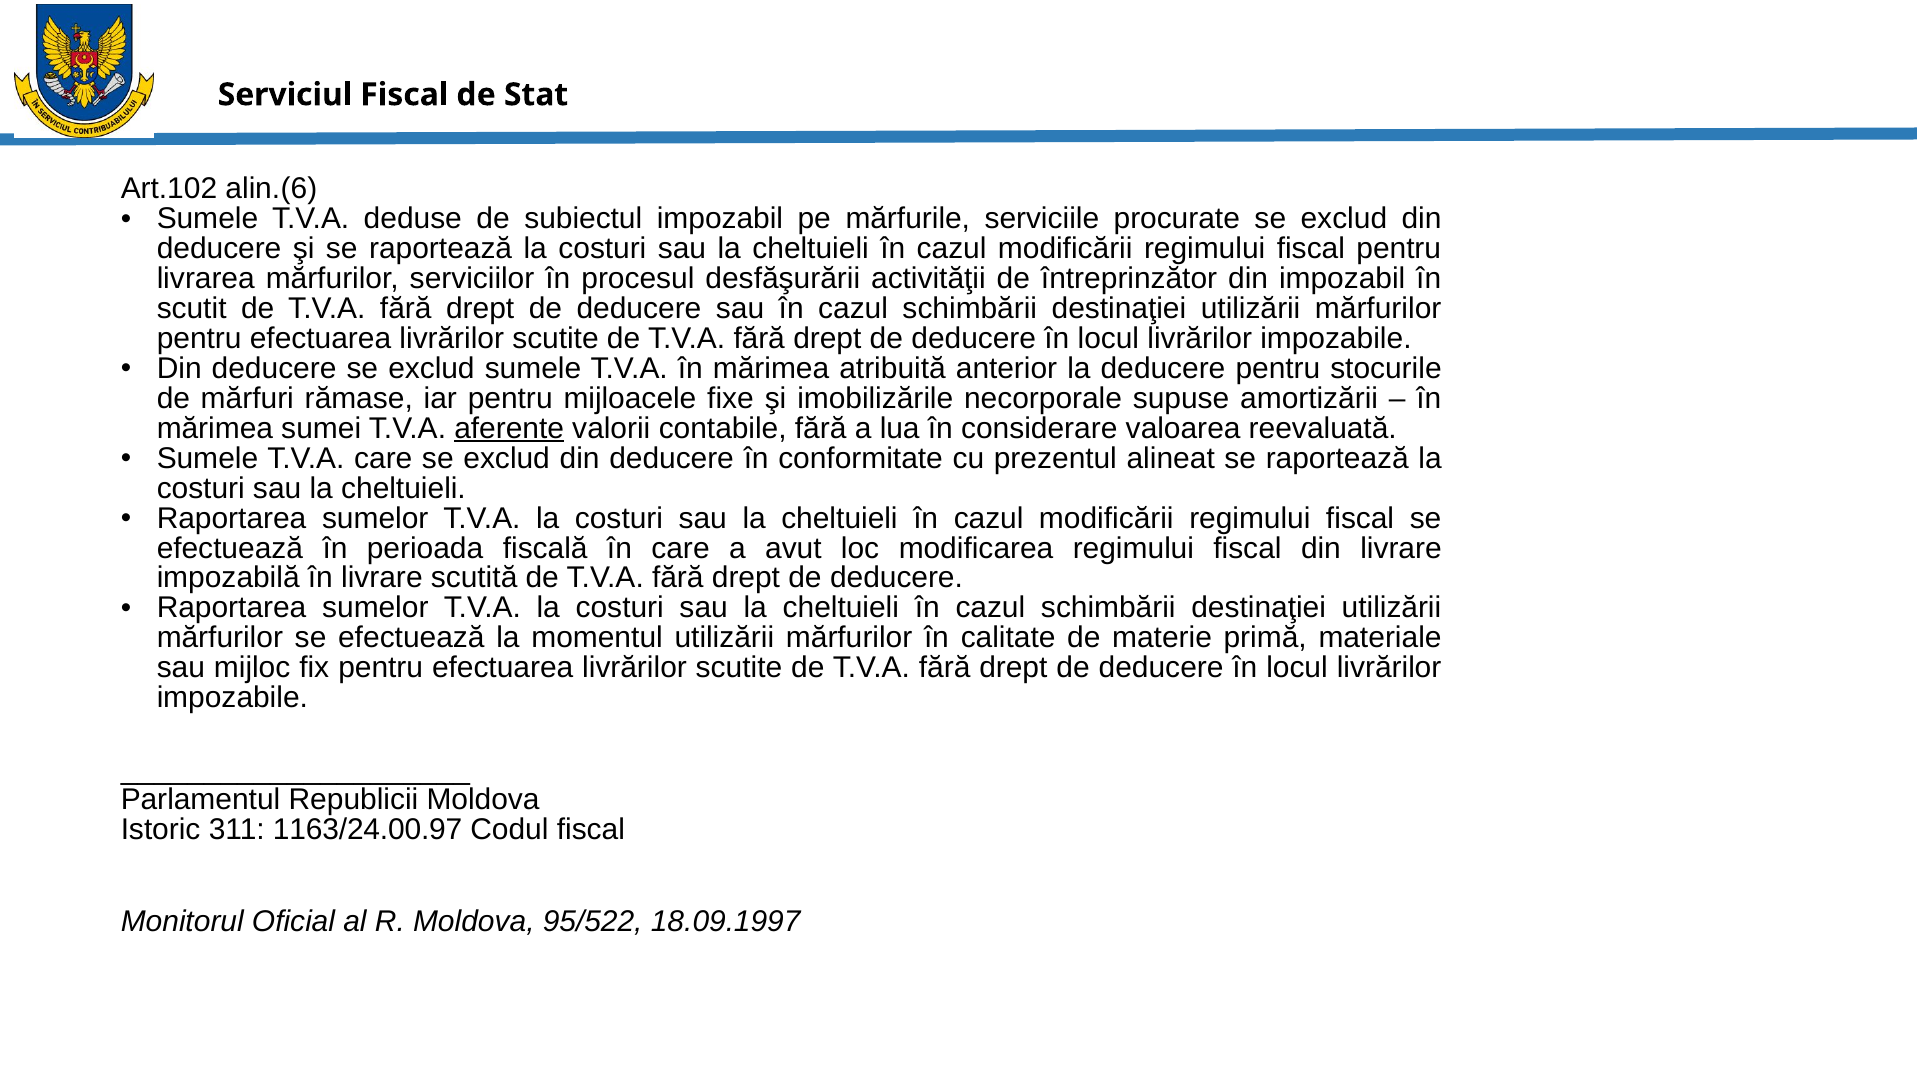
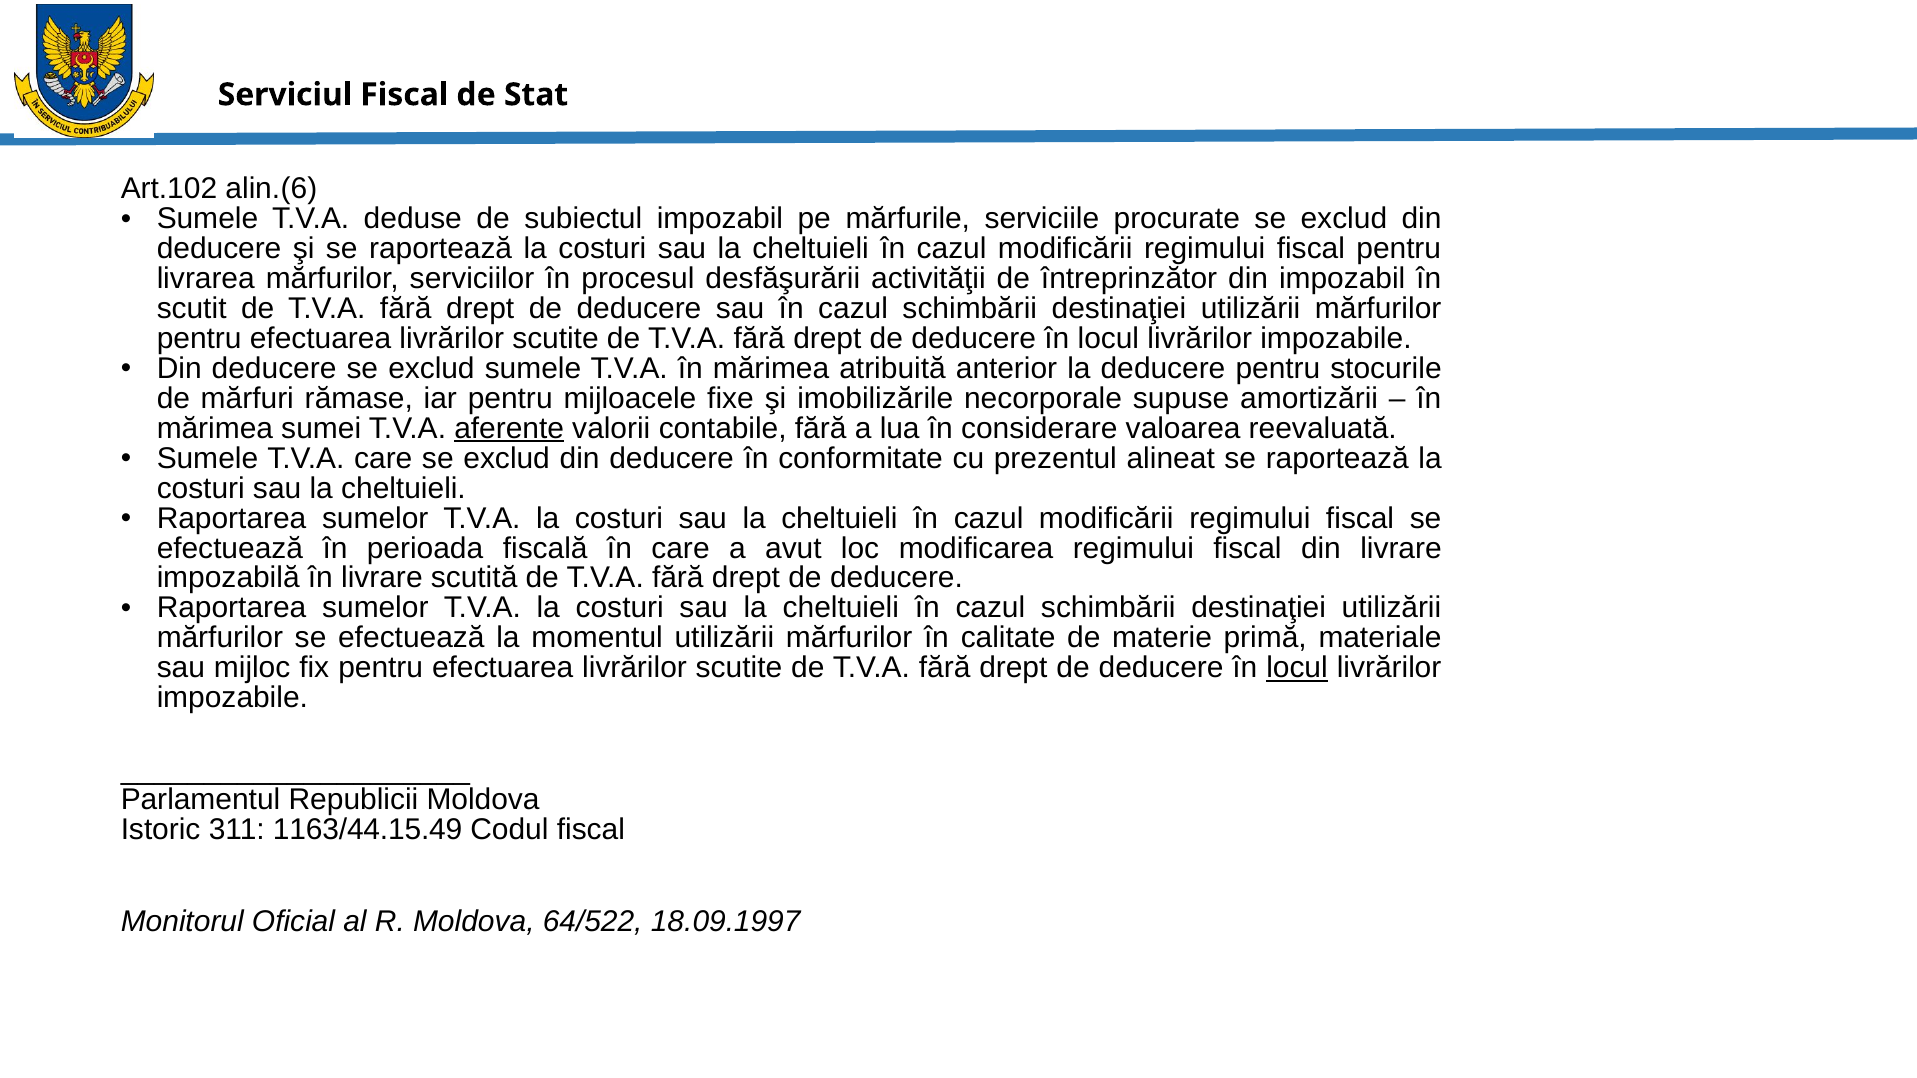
locul underline: none -> present (1297, 668)
1163/24.00.97: 1163/24.00.97 -> 1163/44.15.49 (368, 830)
95/522: 95/522 -> 64/522 (593, 922)
